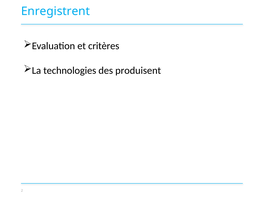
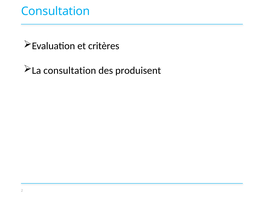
Enregistrent: Enregistrent -> Consultation (56, 11)
La technologies: technologies -> consultation (70, 71)
